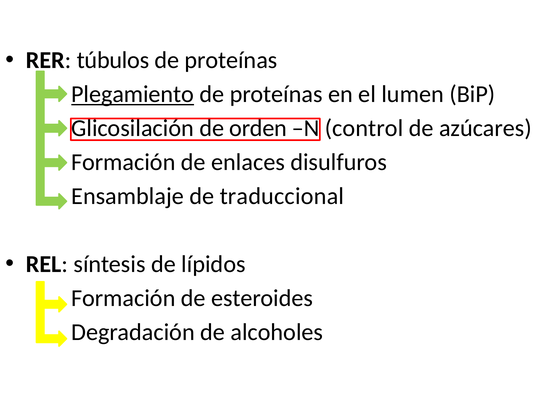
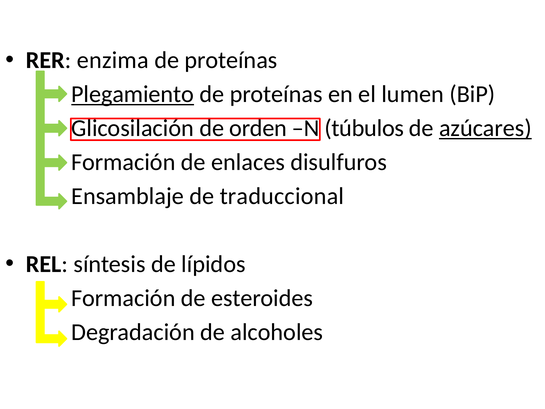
túbulos: túbulos -> enzima (113, 60)
control: control -> túbulos (364, 128)
azúcares underline: none -> present (485, 128)
